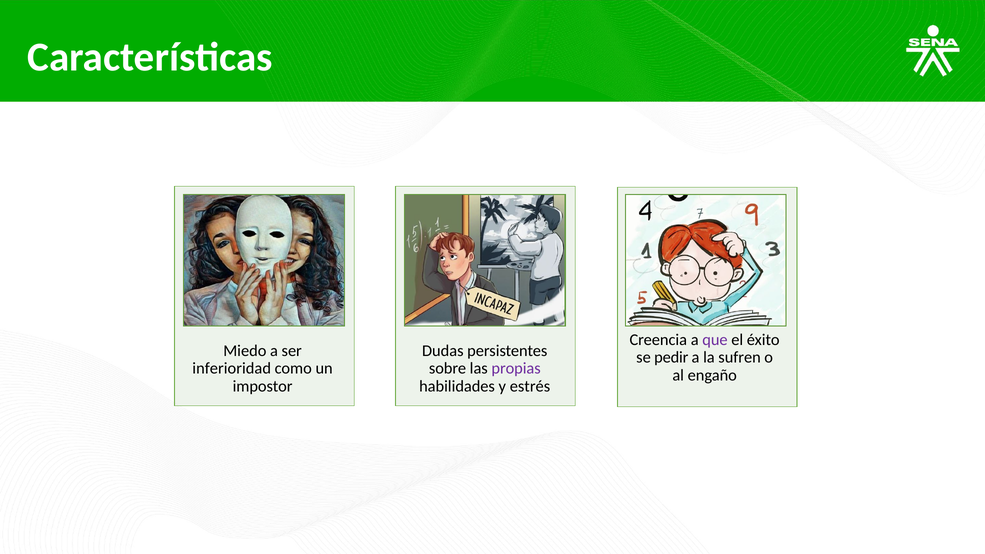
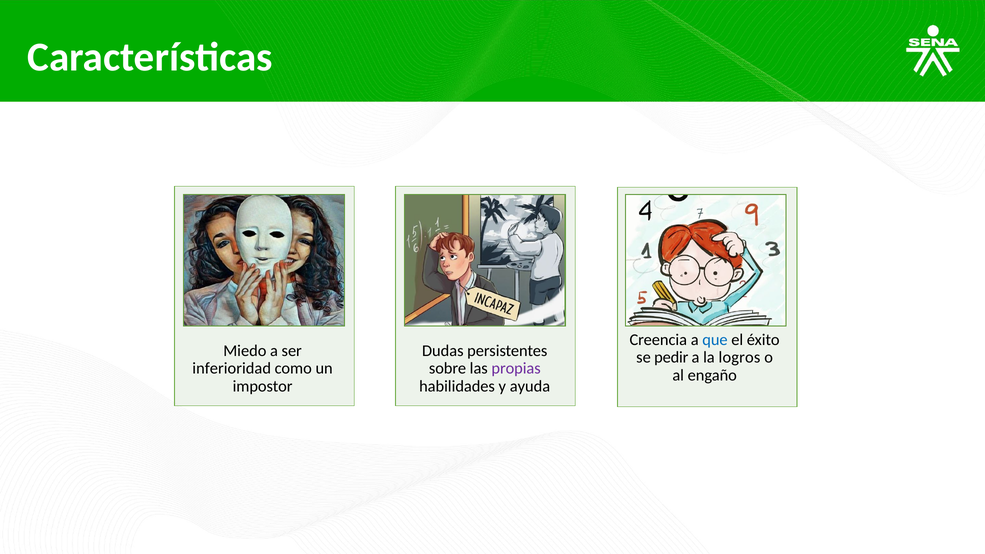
que colour: purple -> blue (715, 340)
sufren: sufren -> logros (739, 358)
estrés: estrés -> ayuda (530, 386)
